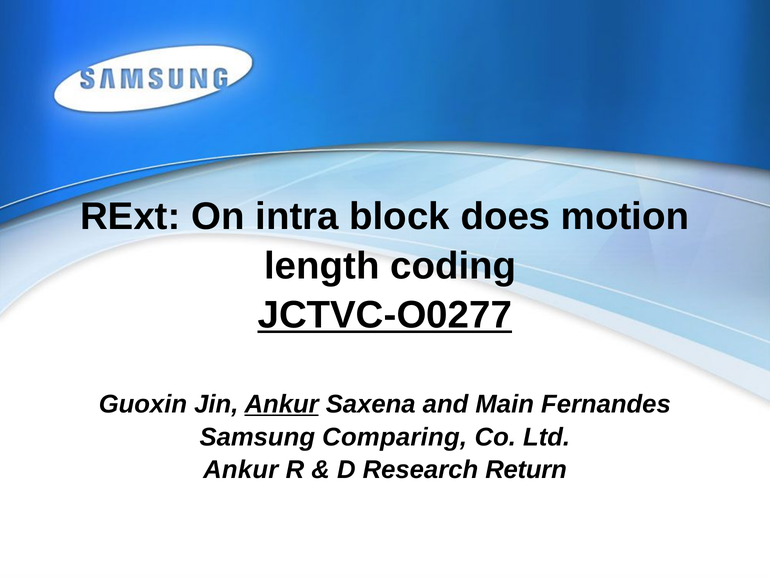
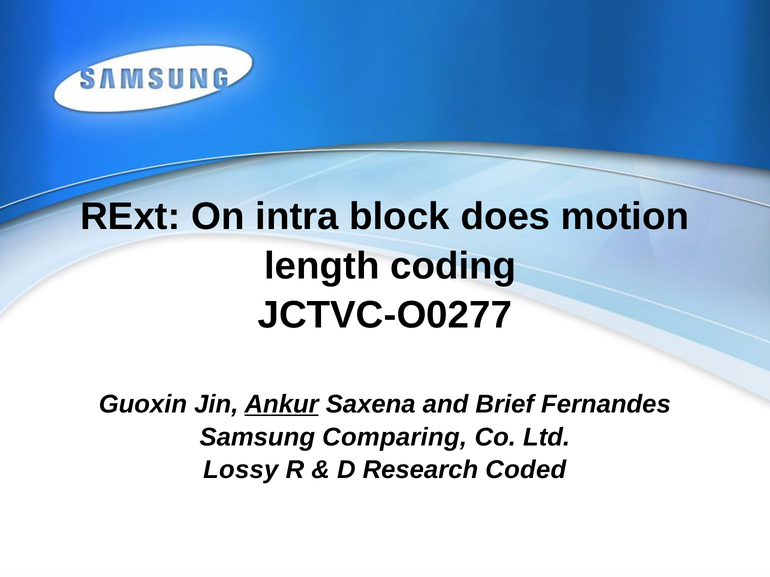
JCTVC-O0277 underline: present -> none (385, 315)
Main: Main -> Brief (505, 405)
Ankur: Ankur -> Lossy (241, 470)
Return: Return -> Coded (526, 470)
